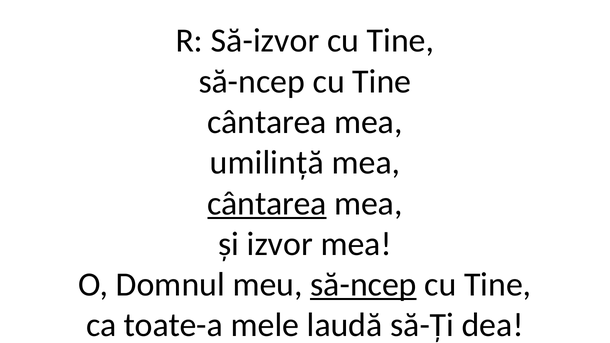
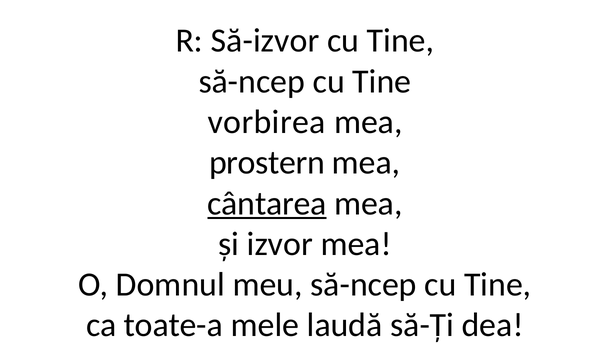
cântarea: cântarea -> vorbirea (267, 122)
umilință: umilință -> prostern (267, 163)
să-ncep underline: present -> none (363, 285)
